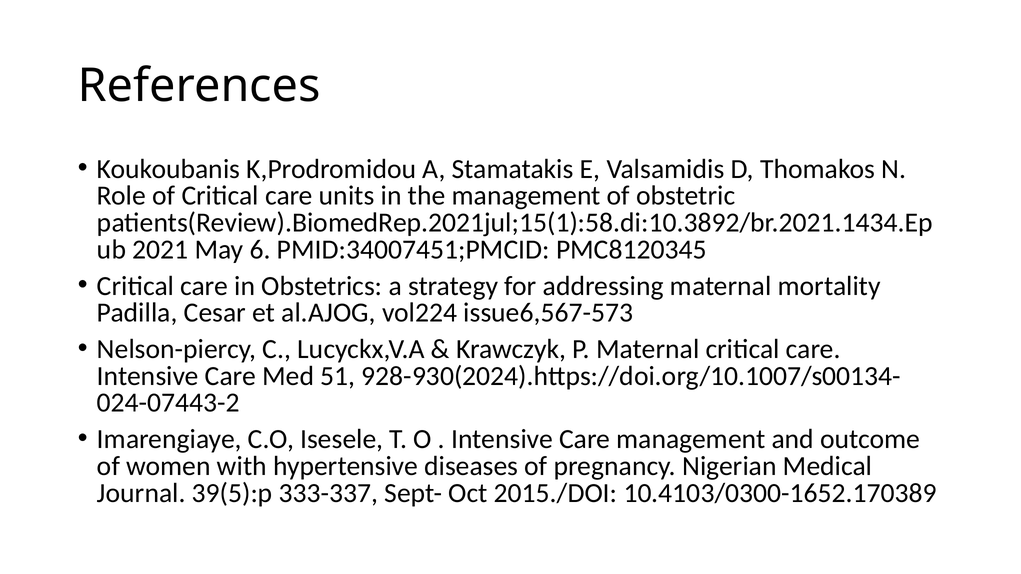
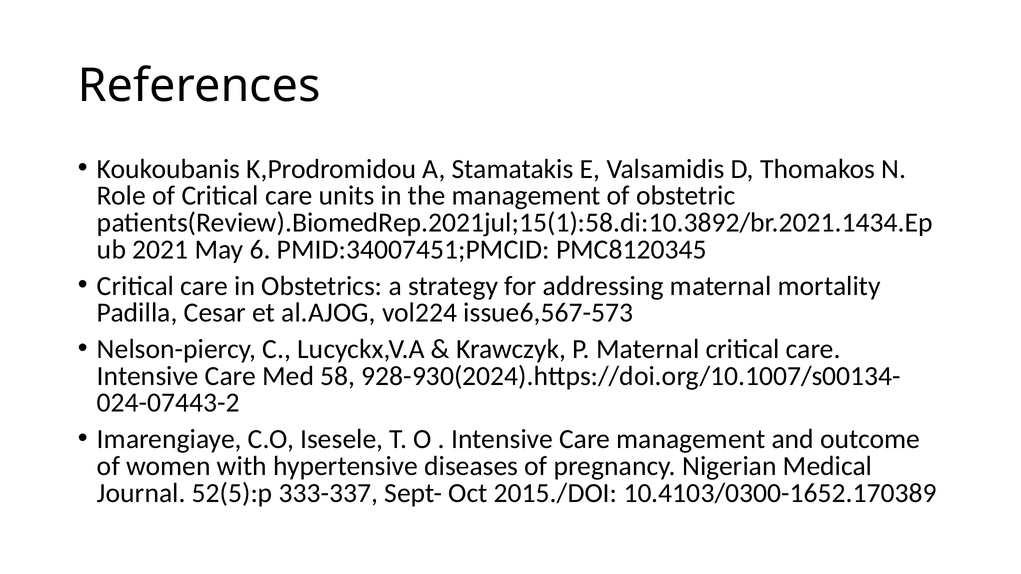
51: 51 -> 58 (338, 376)
39(5):p: 39(5):p -> 52(5):p (232, 493)
